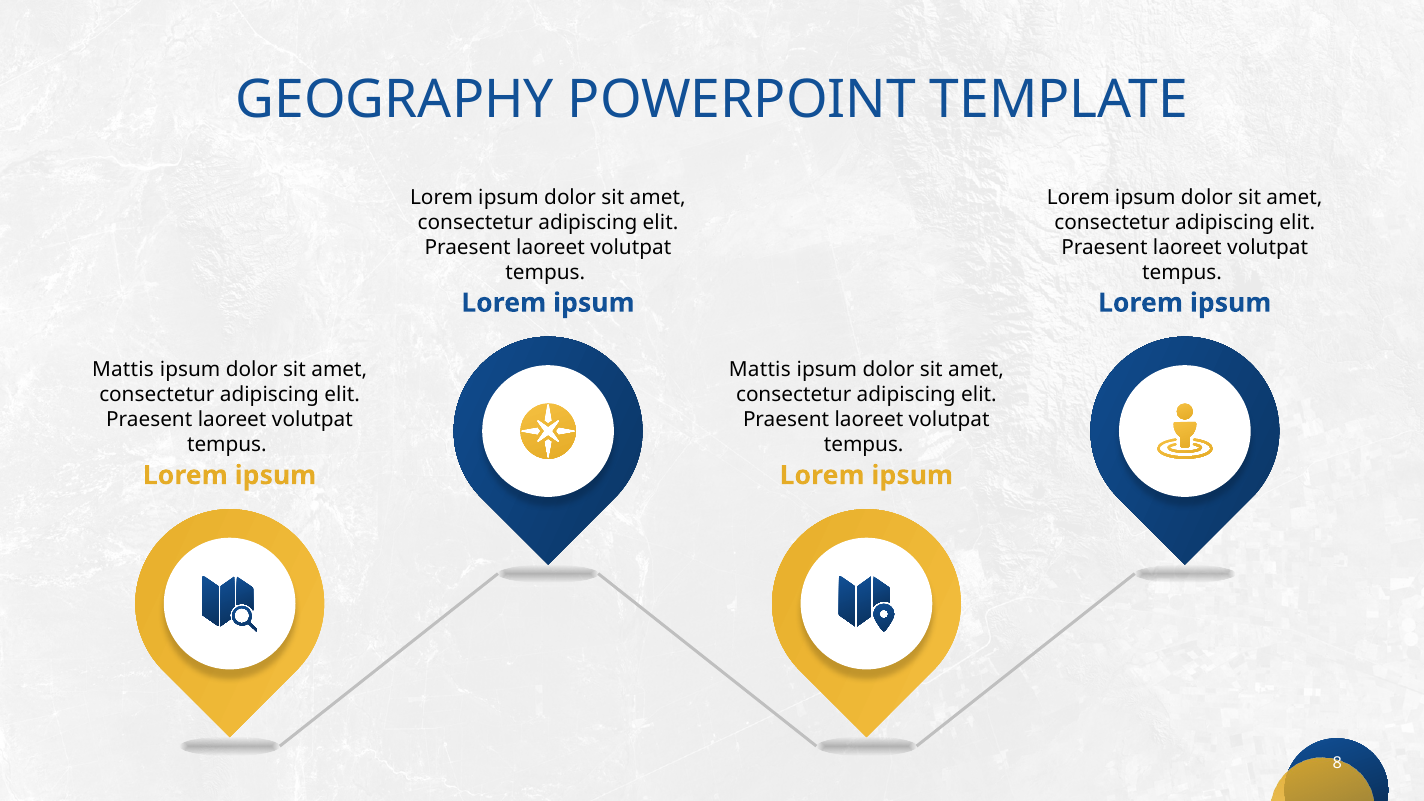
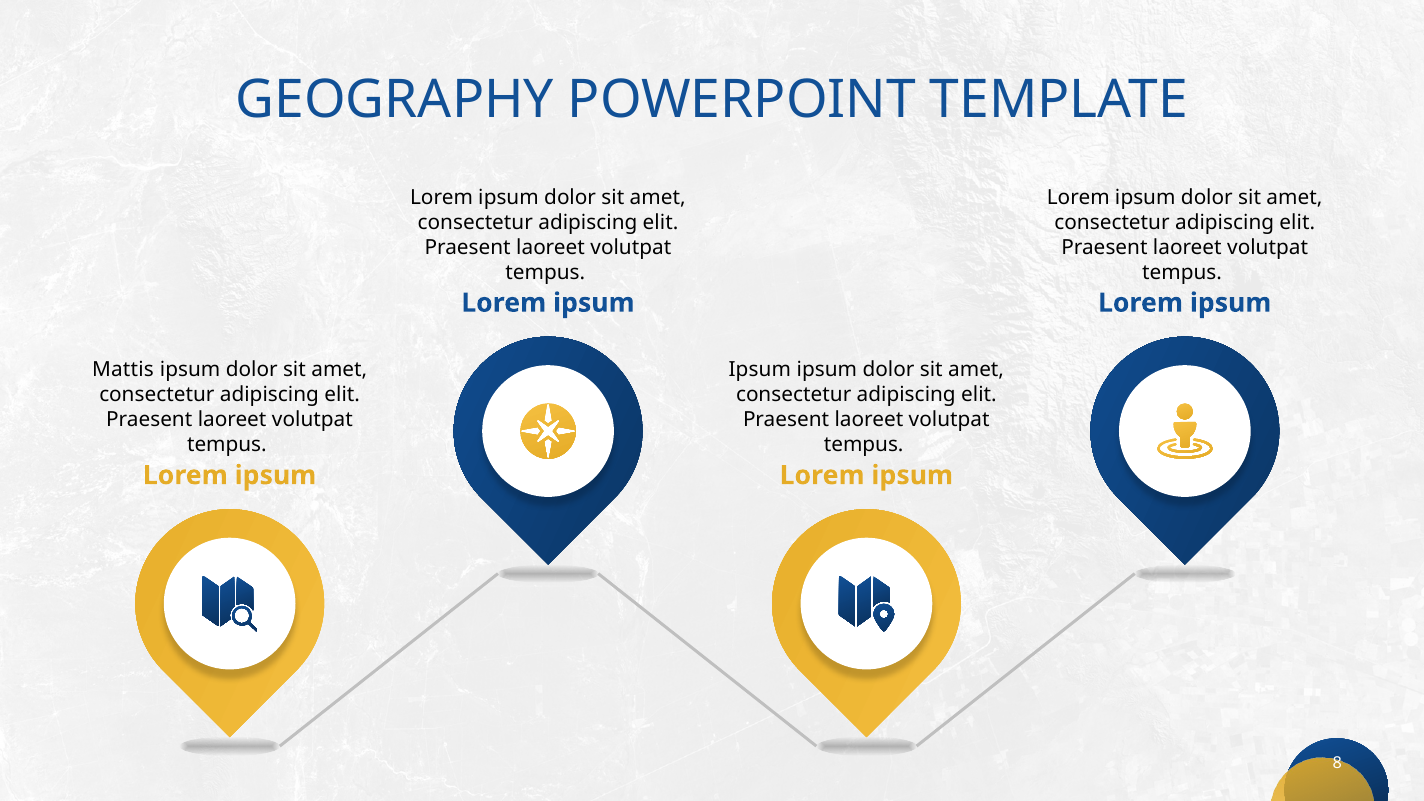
Mattis: Mattis -> Ipsum (760, 370)
